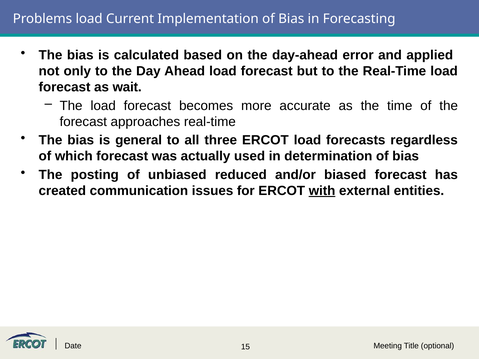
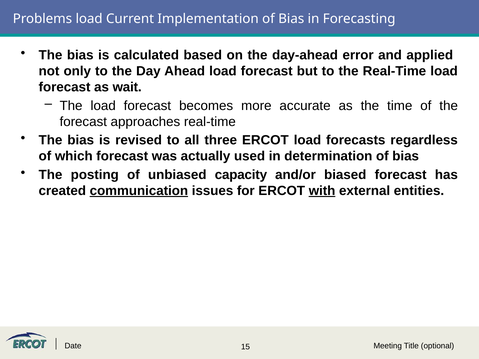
general: general -> revised (139, 140)
reduced: reduced -> capacity (241, 175)
communication underline: none -> present (139, 191)
